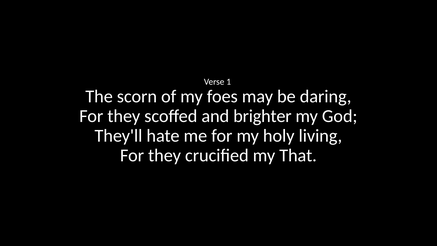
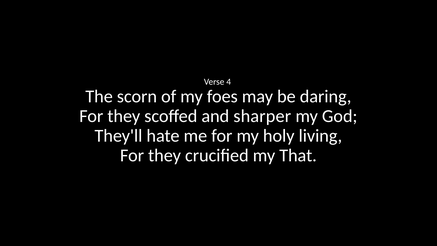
1: 1 -> 4 (229, 82)
brighter: brighter -> sharper (262, 116)
